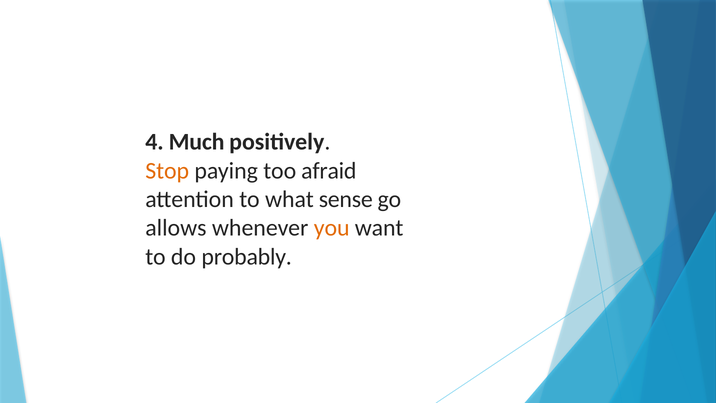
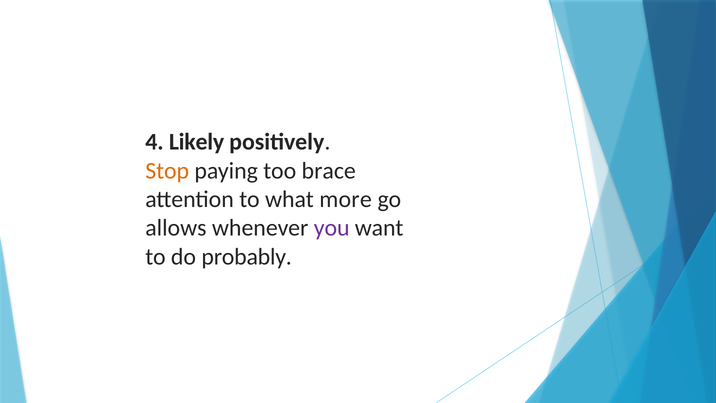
Much: Much -> Likely (197, 142)
afraid: afraid -> brace (329, 171)
sense: sense -> more (346, 199)
you colour: orange -> purple (332, 228)
